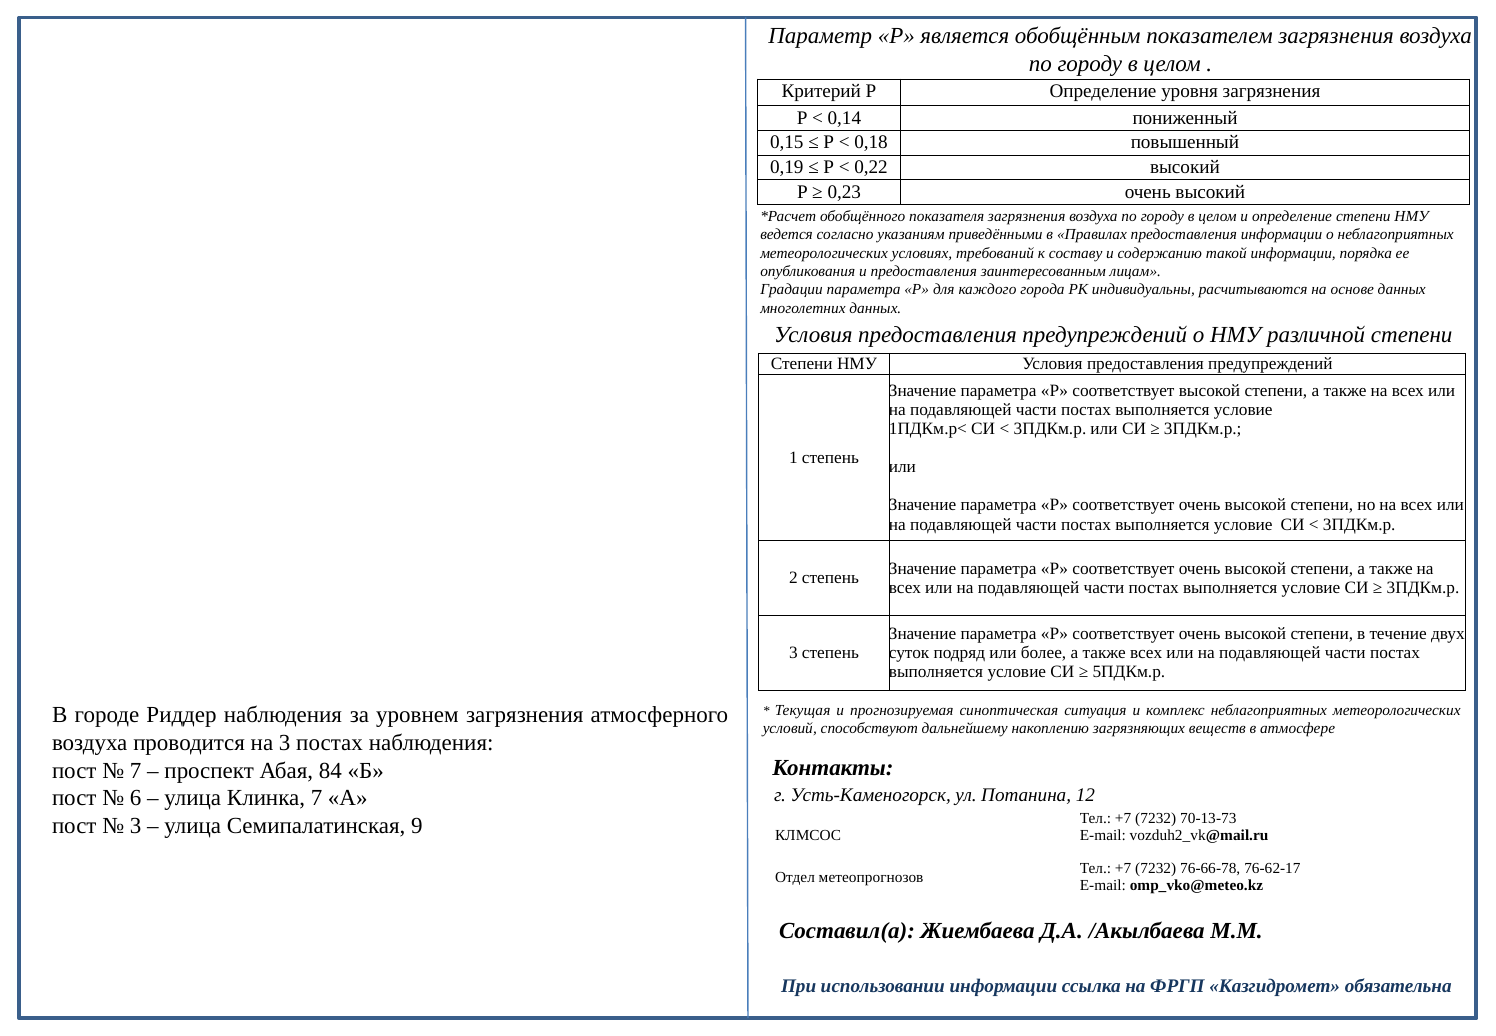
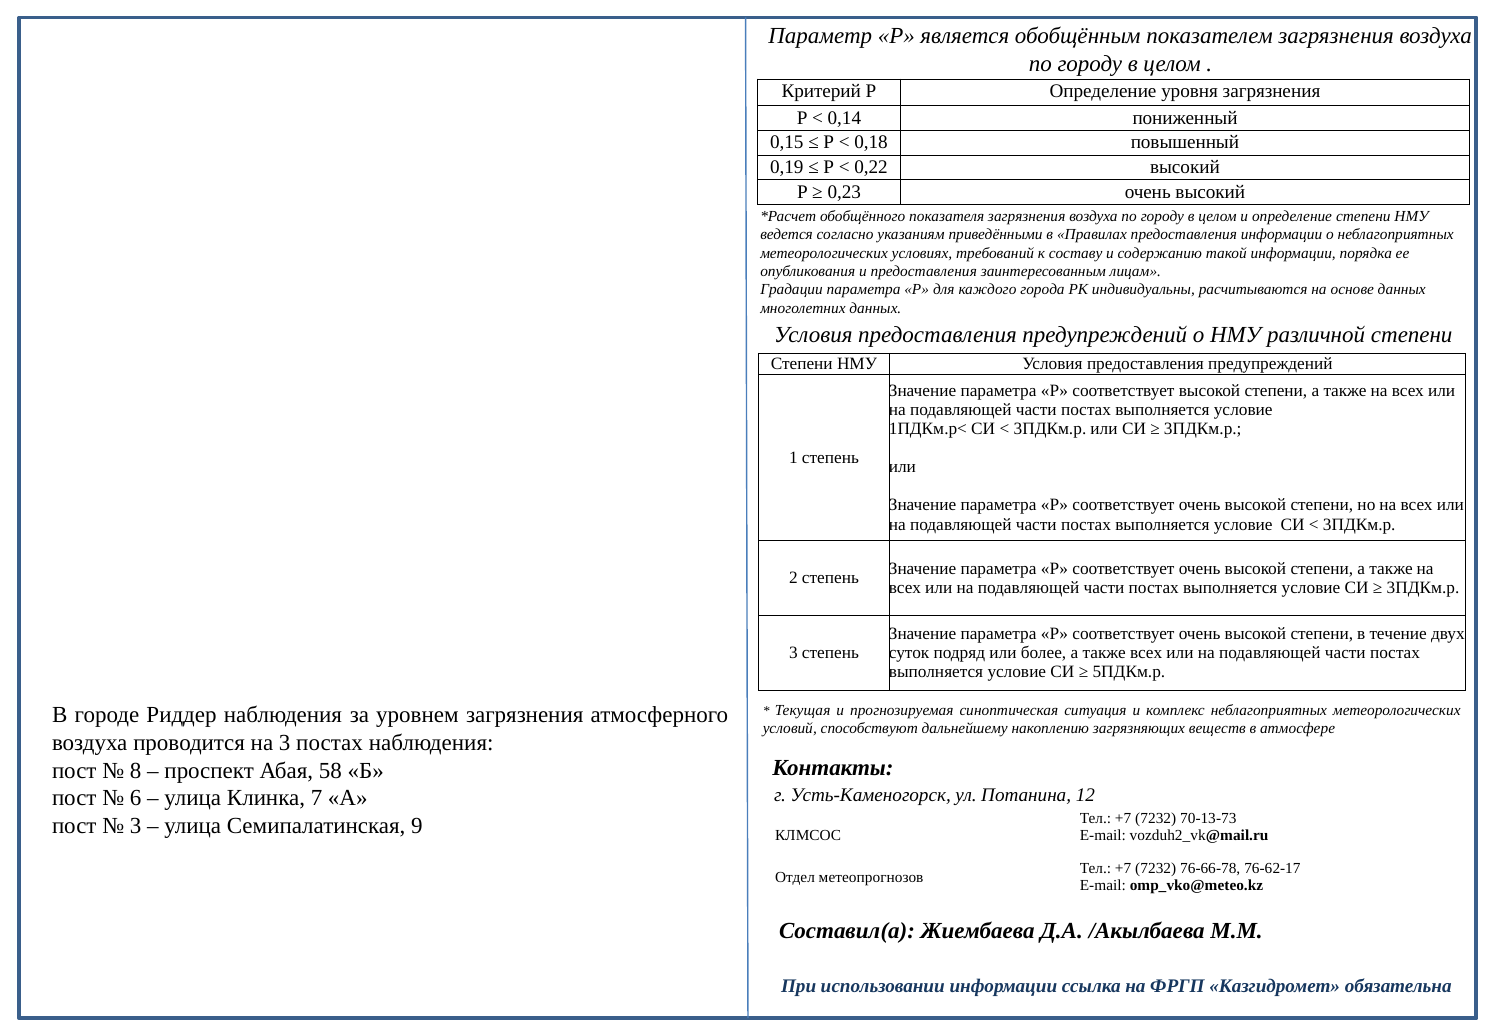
7: 7 -> 8 (136, 770)
84: 84 -> 58 (330, 770)
